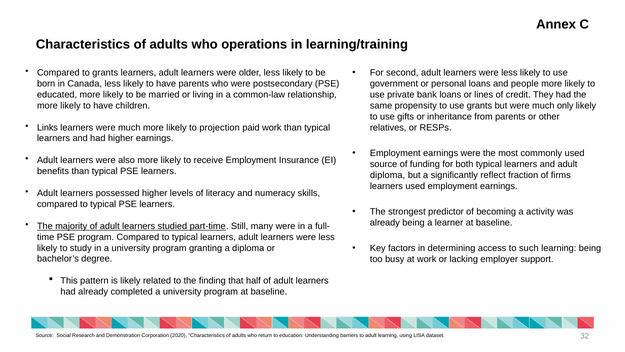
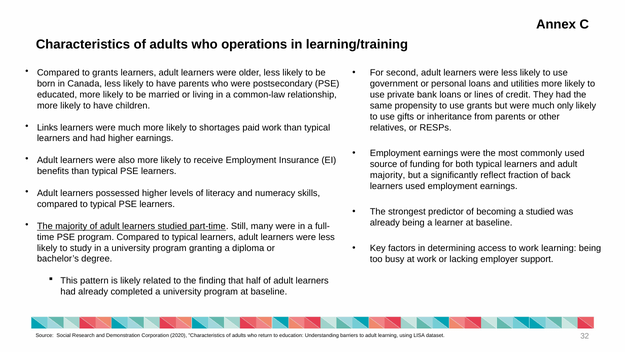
people: people -> utilities (525, 84)
projection: projection -> shortages (220, 127)
diploma: diploma -> majority (388, 175)
firms: firms -> back (561, 175)
a activity: activity -> studied (540, 211)
to such: such -> work (529, 248)
